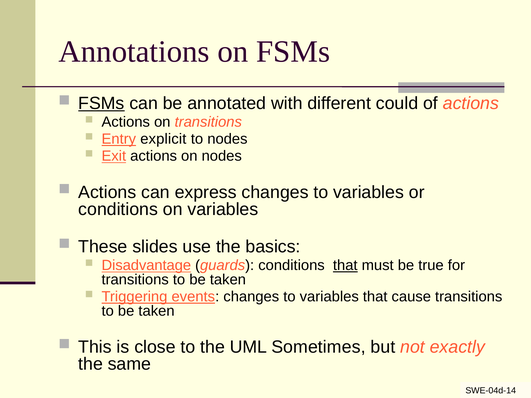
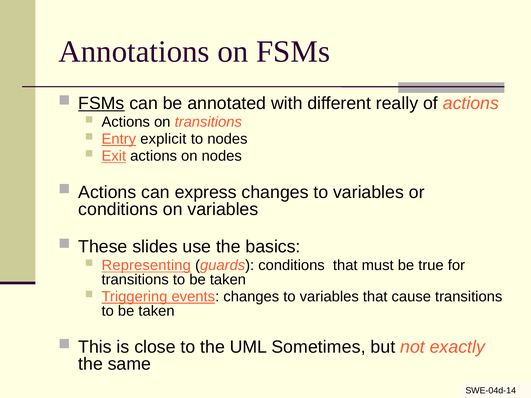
could: could -> really (397, 103)
Disadvantage: Disadvantage -> Representing (146, 266)
that underline: present -> none (345, 266)
